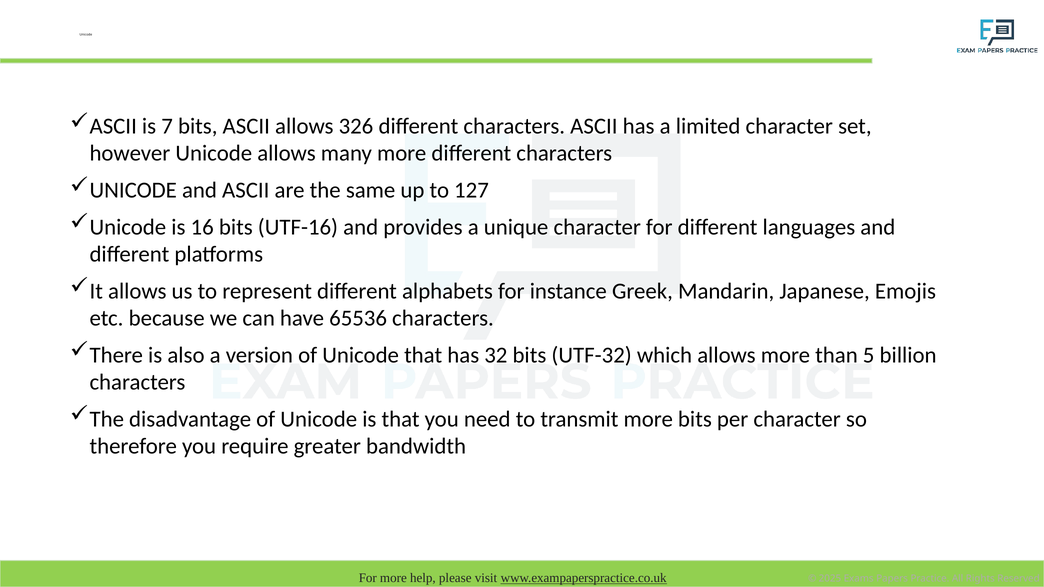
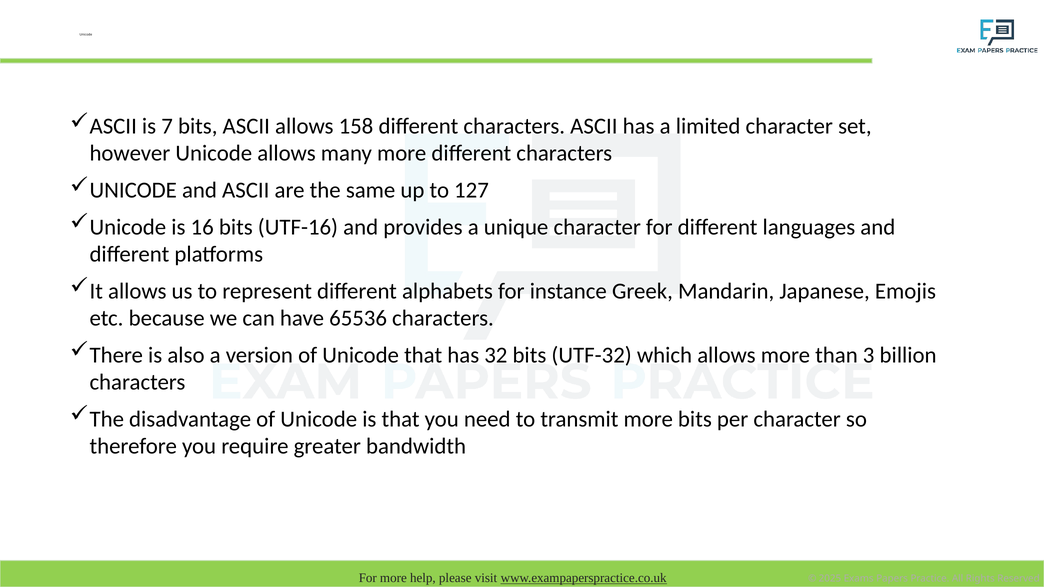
326: 326 -> 158 (356, 126)
5: 5 -> 3 (869, 355)
